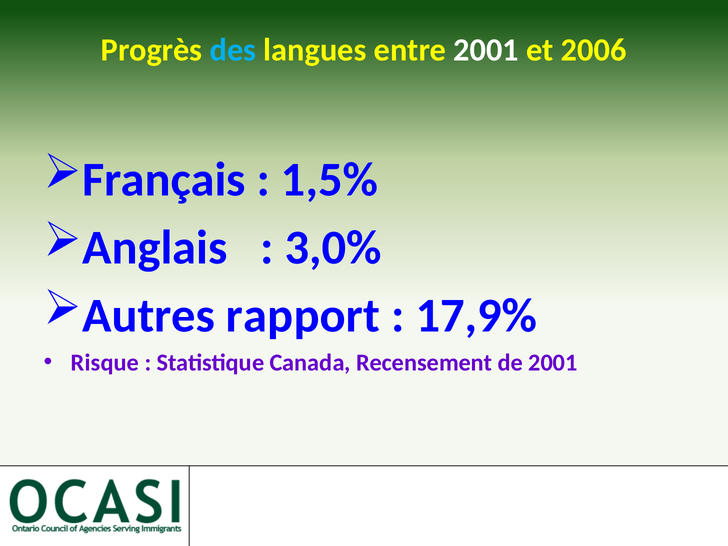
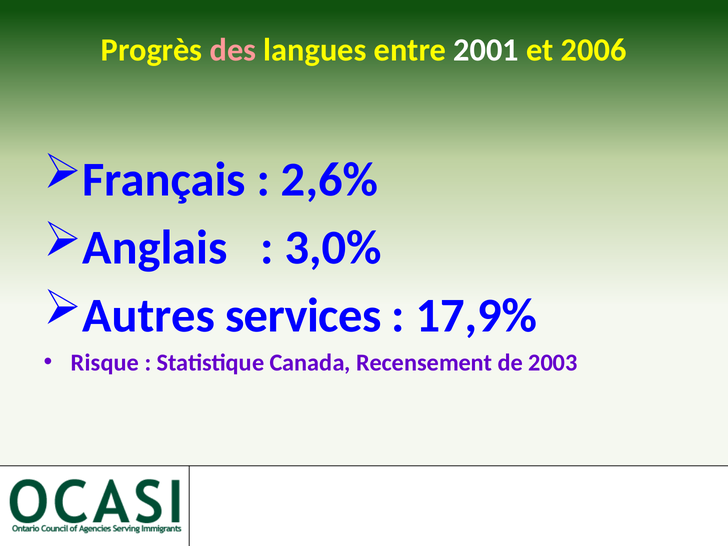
des colour: light blue -> pink (233, 50)
1,5%: 1,5% -> 2,6% (329, 180)
rapport: rapport -> services (303, 316)
de 2001: 2001 -> 2003 (553, 363)
